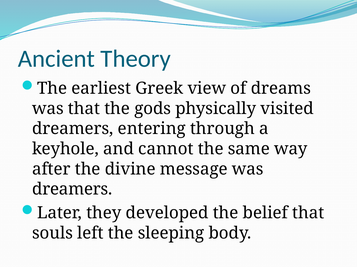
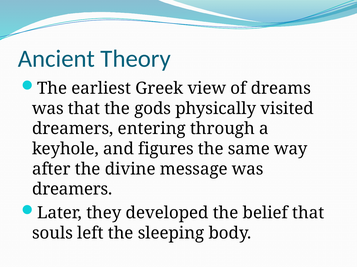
cannot: cannot -> figures (166, 149)
